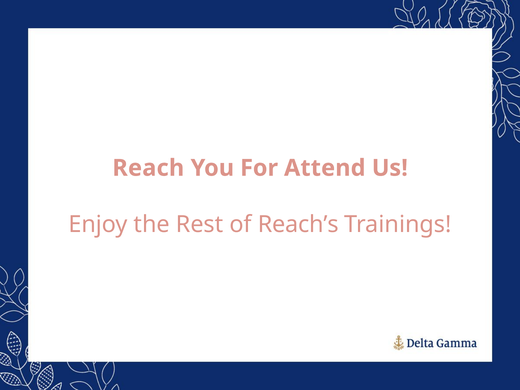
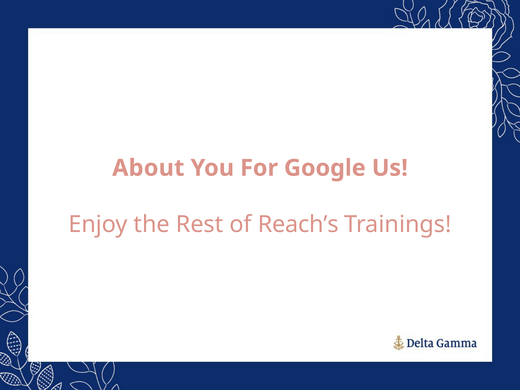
Reach: Reach -> About (148, 168)
Attend: Attend -> Google (325, 168)
